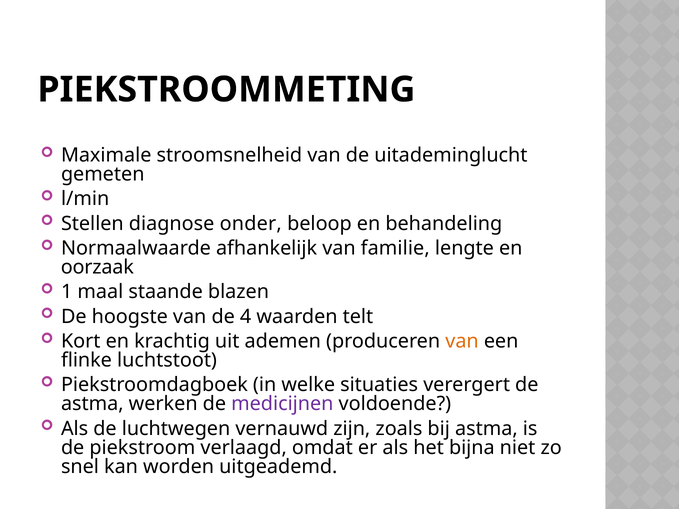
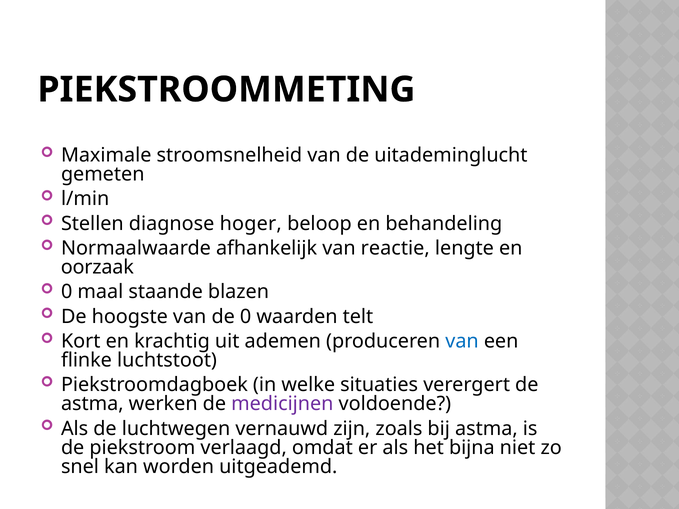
onder: onder -> hoger (251, 224)
familie: familie -> reactie (395, 248)
1: 1 -> 0 (67, 292)
de 4: 4 -> 0 (246, 317)
van colour: orange -> blue (462, 341)
